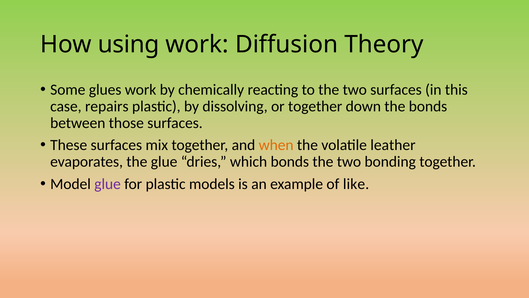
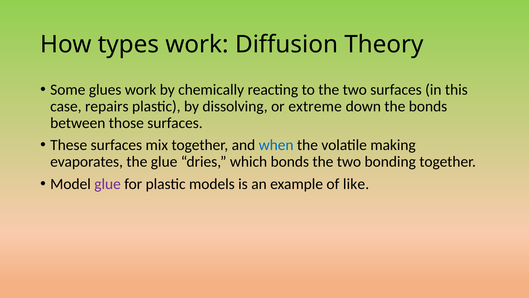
using: using -> types (129, 44)
or together: together -> extreme (315, 106)
when colour: orange -> blue (276, 145)
leather: leather -> making (393, 145)
